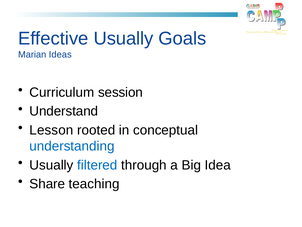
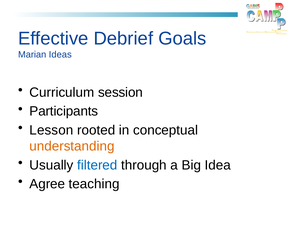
Effective Usually: Usually -> Debrief (123, 39)
Understand: Understand -> Participants (64, 111)
understanding colour: blue -> orange (72, 146)
Share: Share -> Agree (47, 184)
